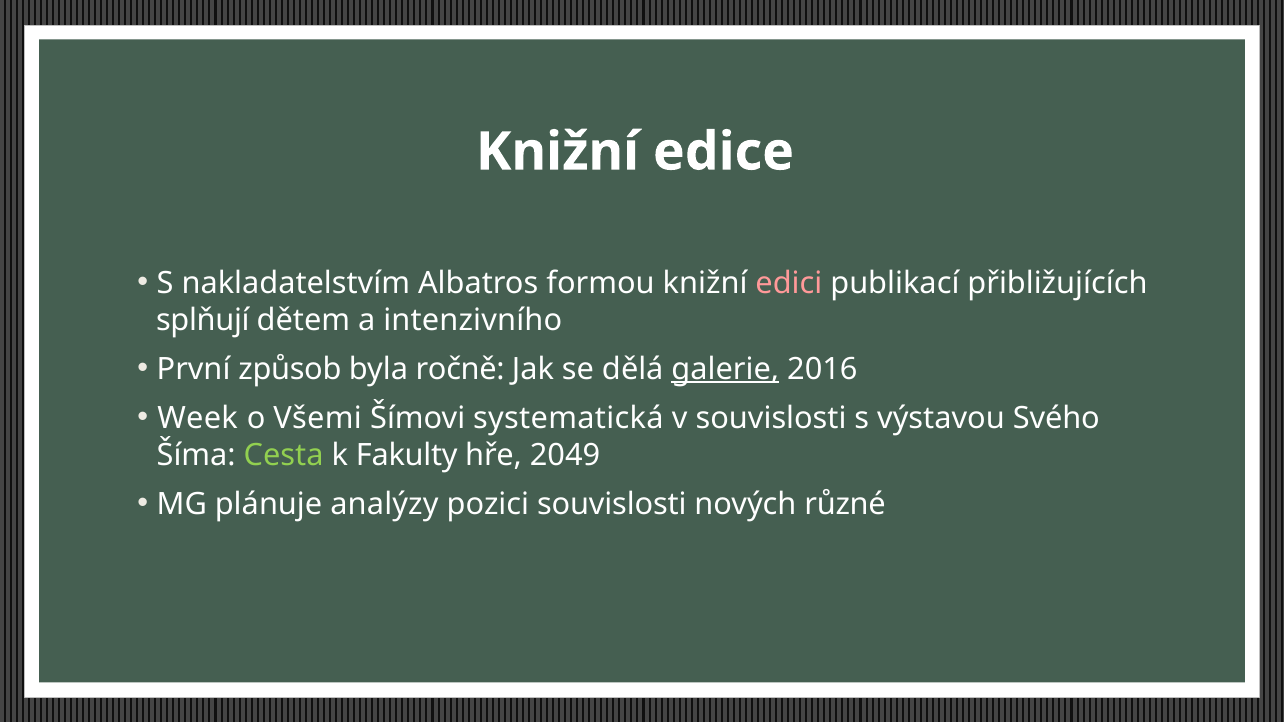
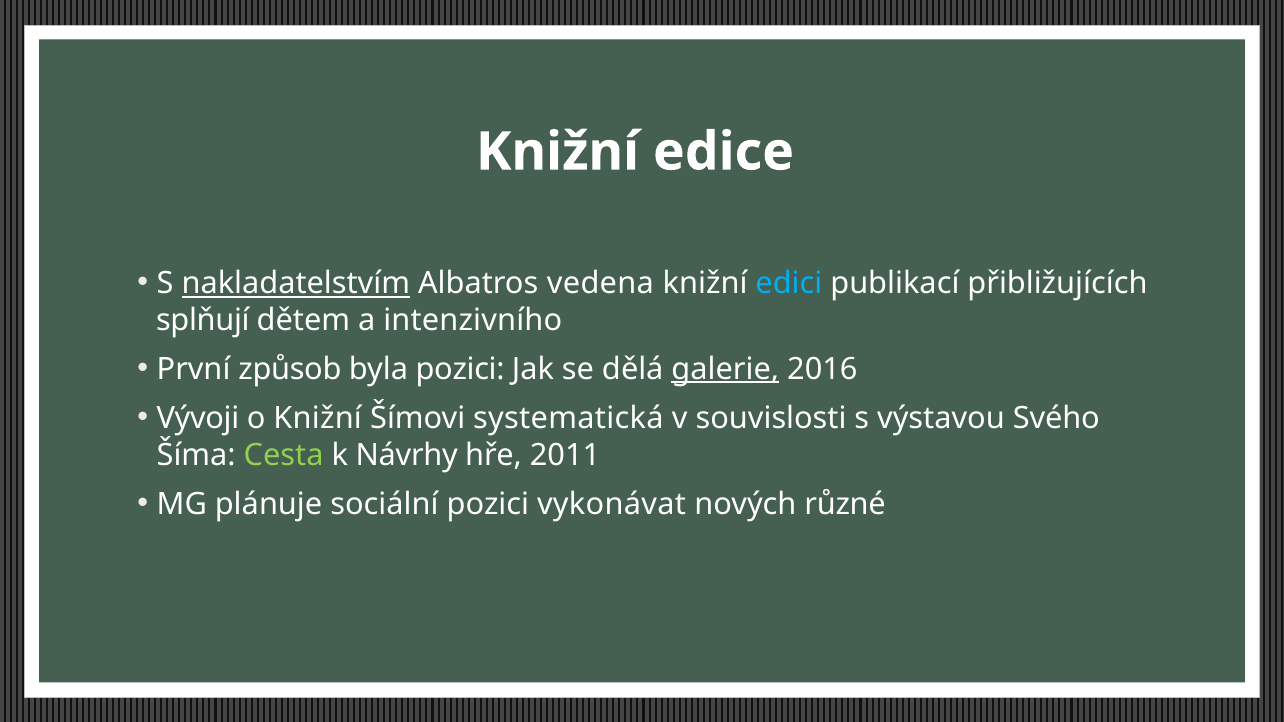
nakladatelstvím underline: none -> present (296, 283)
formou: formou -> vedena (600, 283)
edici colour: pink -> light blue (789, 283)
byla ročně: ročně -> pozici (460, 369)
Week: Week -> Vývoji (198, 418)
o Všemi: Všemi -> Knižní (318, 418)
Fakulty: Fakulty -> Návrhy (407, 455)
2049: 2049 -> 2011 (565, 455)
analýzy: analýzy -> sociální (384, 504)
pozici souvislosti: souvislosti -> vykonávat (612, 504)
